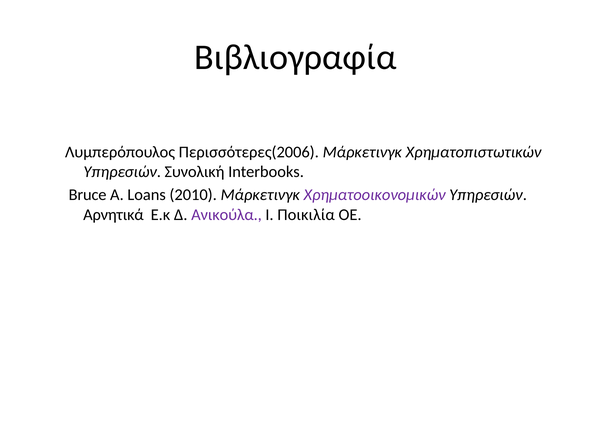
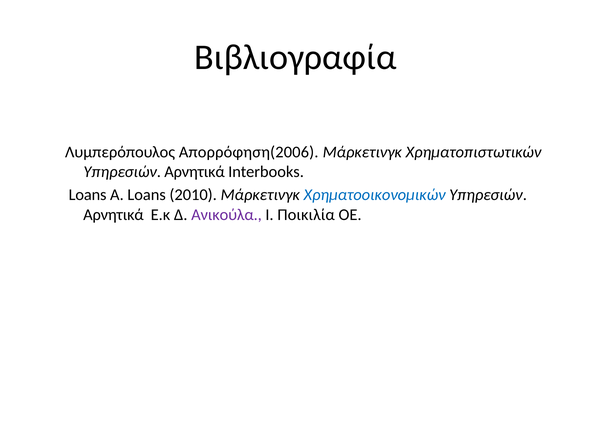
Περισσότερες(2006: Περισσότερες(2006 -> Απορρόφηση(2006 (249, 152)
Συνολική: Συνολική -> Αρνητικά (195, 172)
Bruce: Bruce -> Loans (88, 195)
Χρηματοοικονομικών colour: purple -> blue (375, 195)
